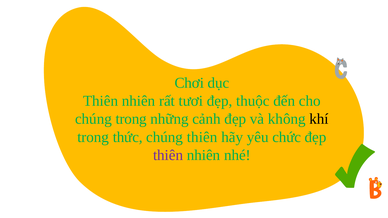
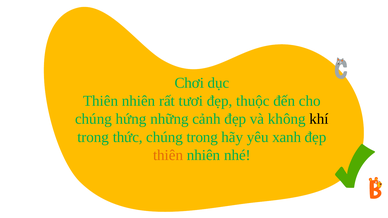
chúng trong: trong -> hứng (131, 119)
chúng thiên: thiên -> trong (202, 137)
chức: chức -> xanh (287, 137)
thiên colour: purple -> orange (168, 155)
